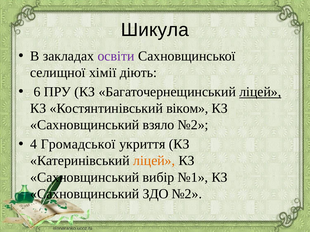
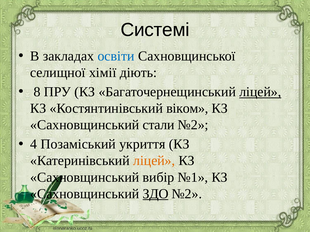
Шикула: Шикула -> Системі (155, 30)
освіти colour: purple -> blue (116, 56)
6: 6 -> 8 (37, 92)
взяло: взяло -> стали (159, 125)
Громадської: Громадської -> Позаміський (78, 145)
ЗДО underline: none -> present (156, 194)
